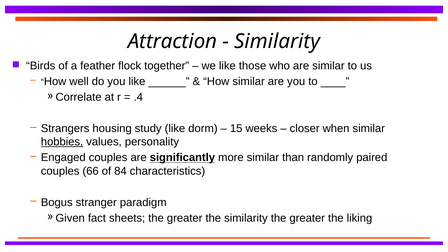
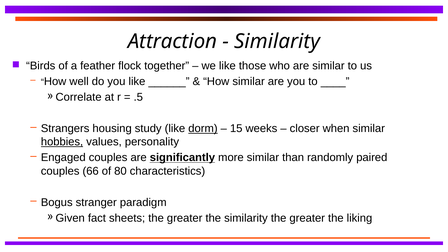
.4: .4 -> .5 (138, 97)
dorm underline: none -> present (203, 128)
84: 84 -> 80 (120, 171)
